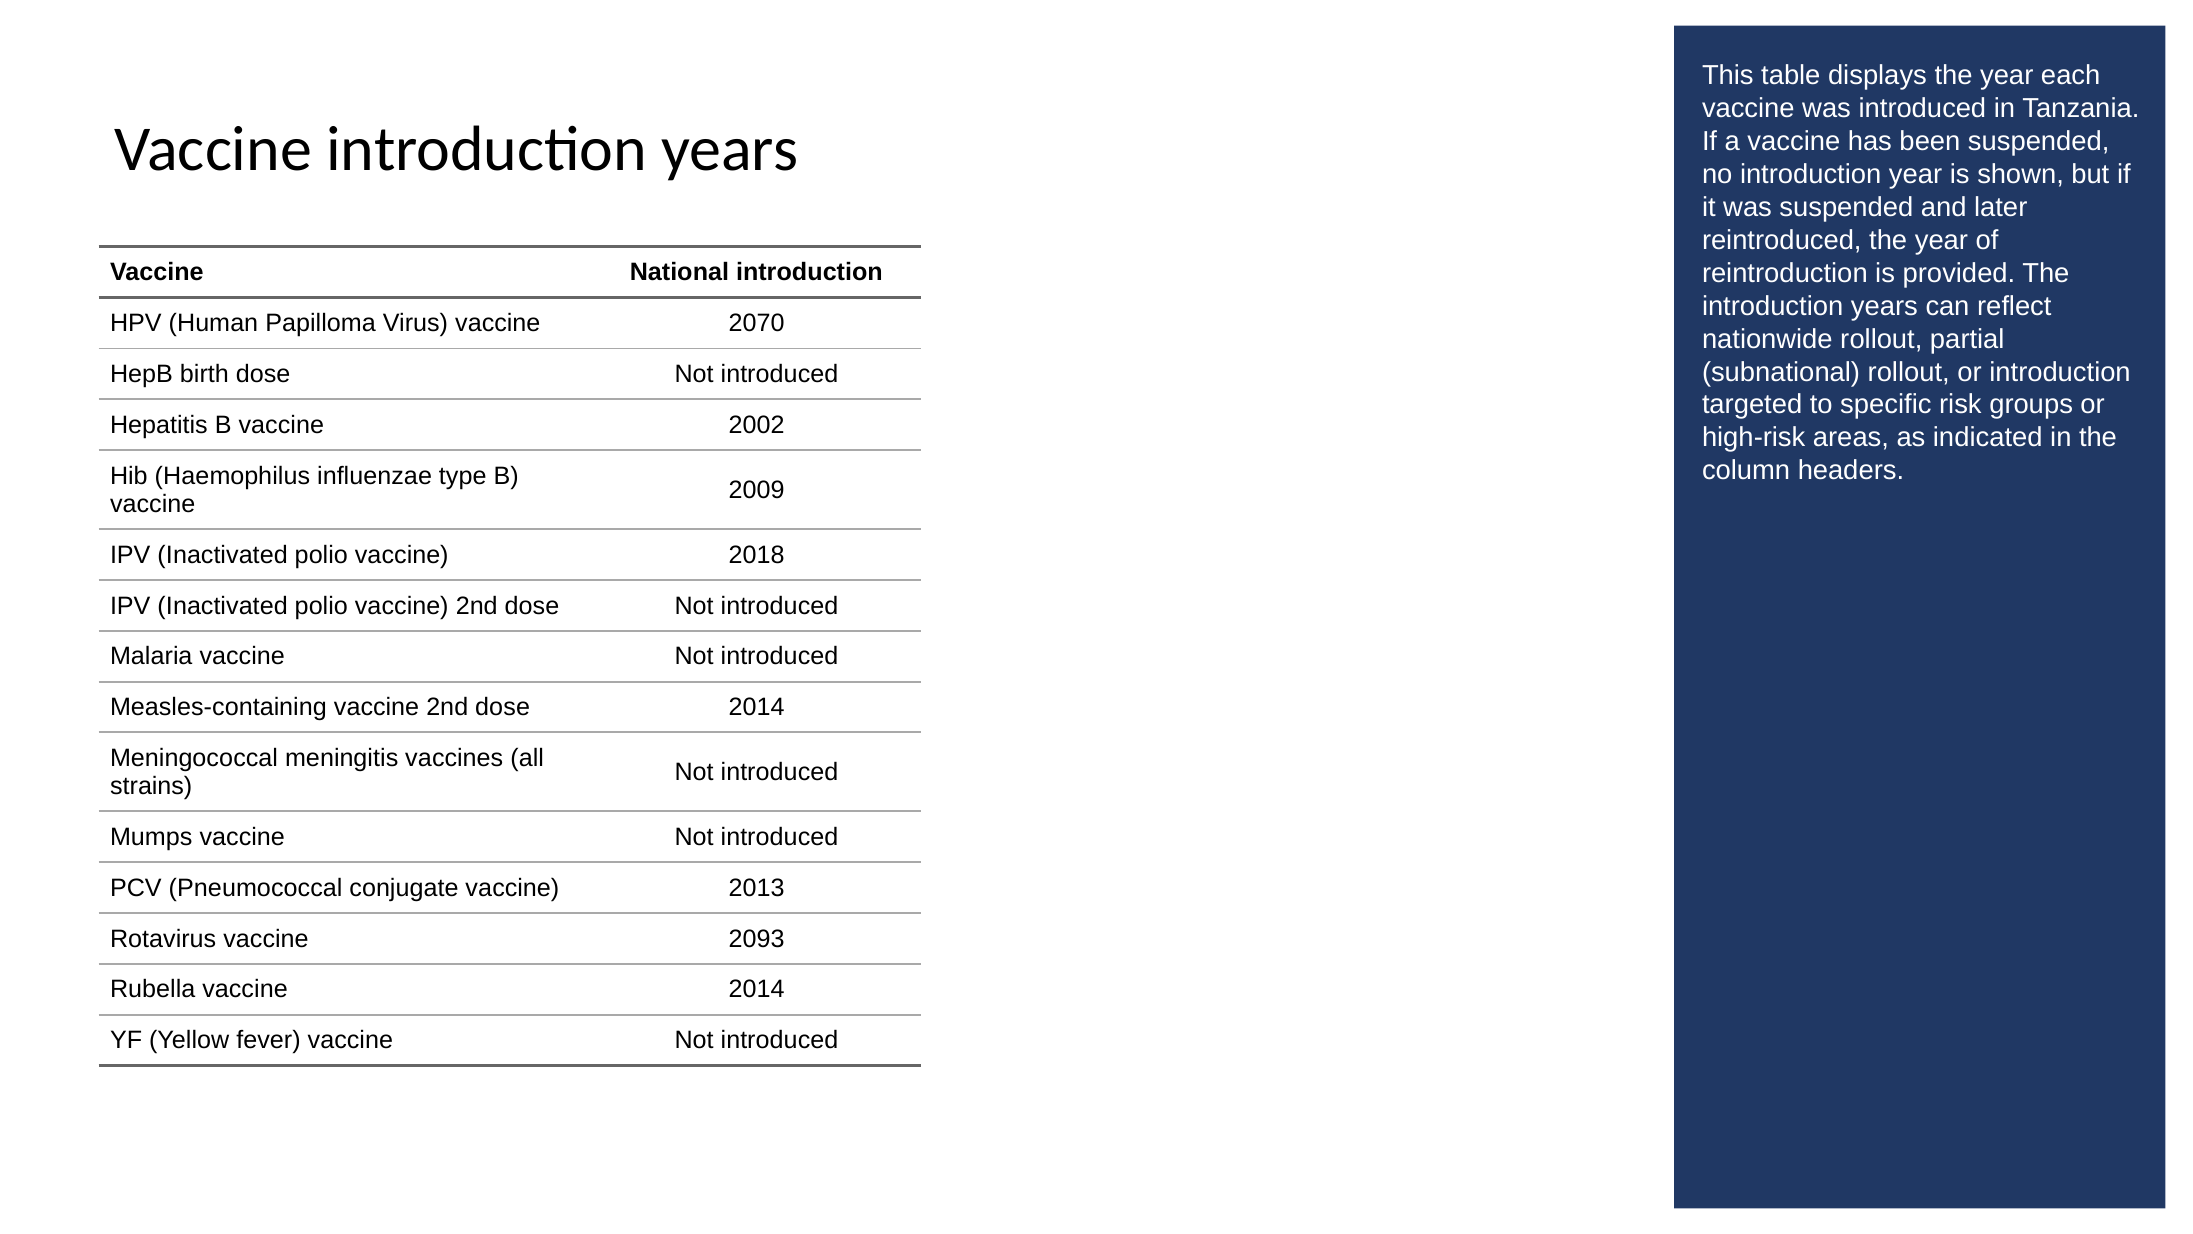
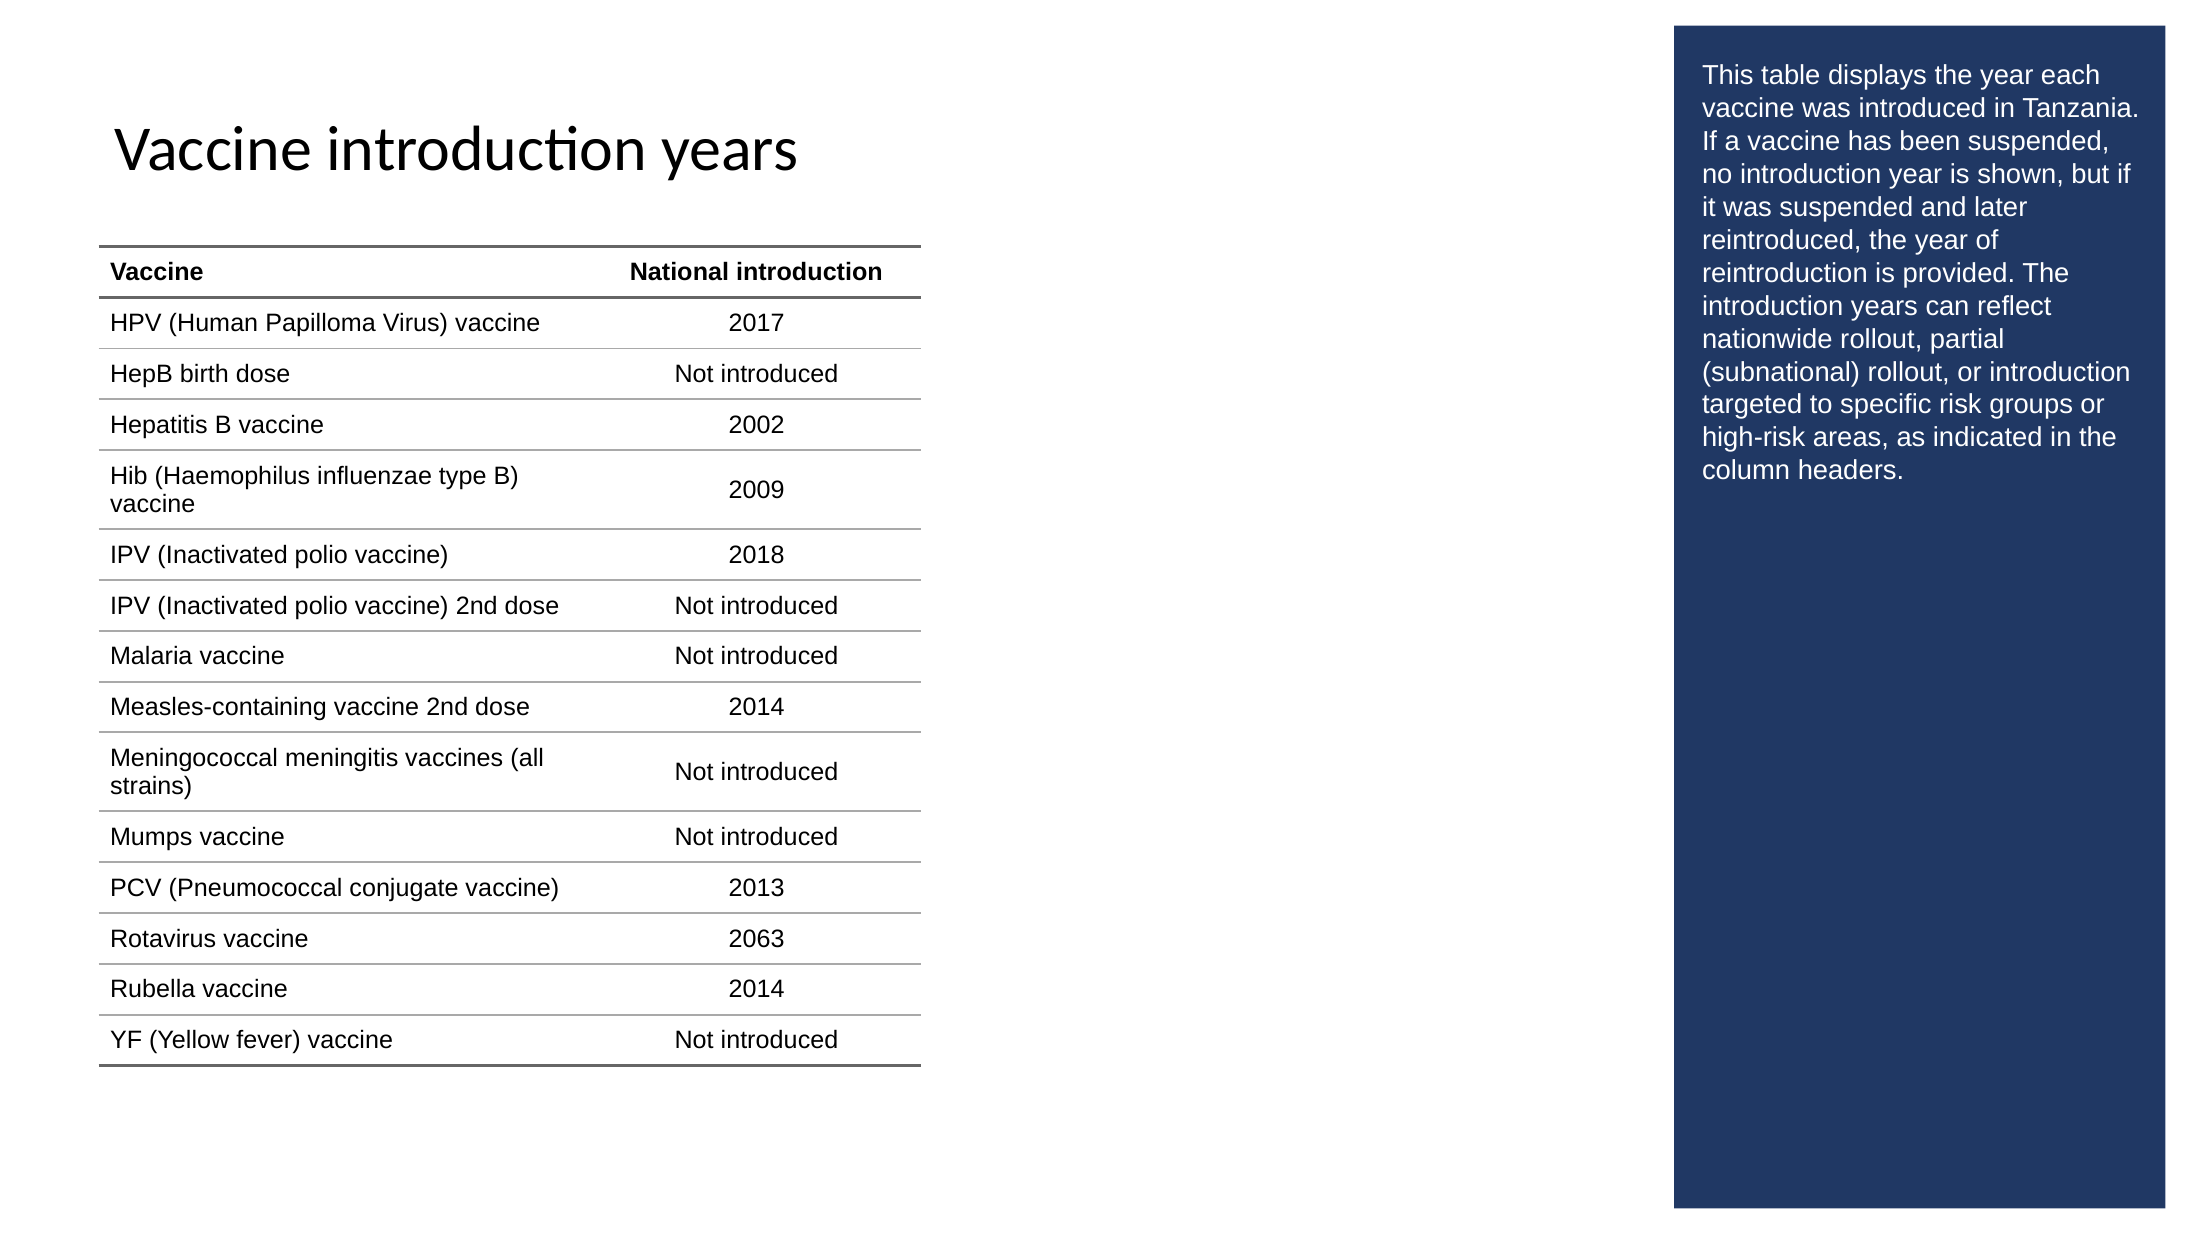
2070: 2070 -> 2017 (757, 323)
2093: 2093 -> 2063 (757, 938)
